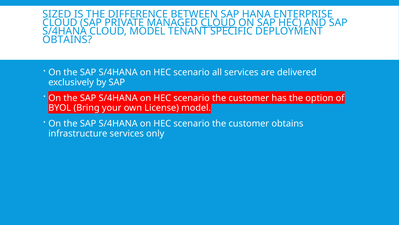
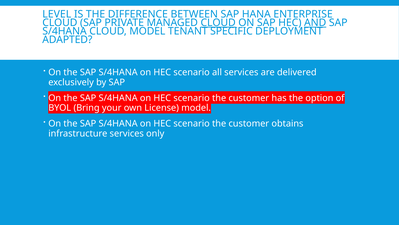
SIZED: SIZED -> LEVEL (57, 14)
AND underline: none -> present (315, 23)
OBTAINS: OBTAINS -> ADAPTED (67, 40)
